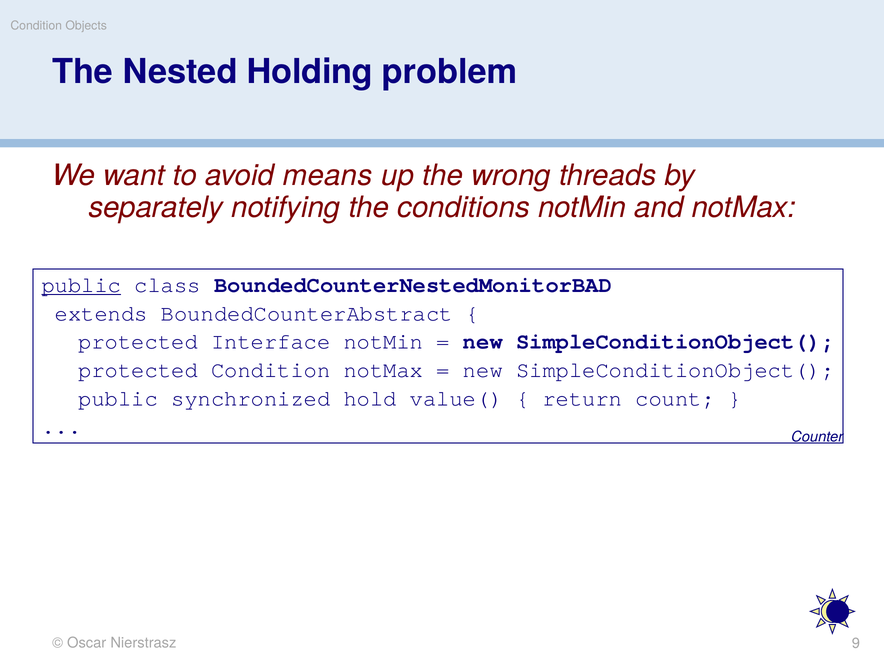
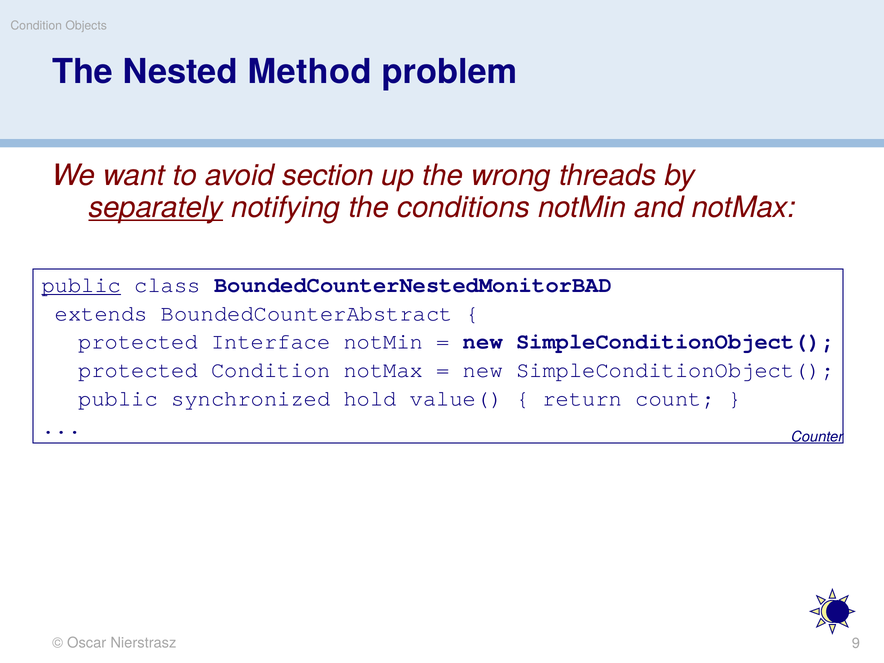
Holding: Holding -> Method (310, 72)
means: means -> section (328, 176)
separately underline: none -> present (156, 207)
